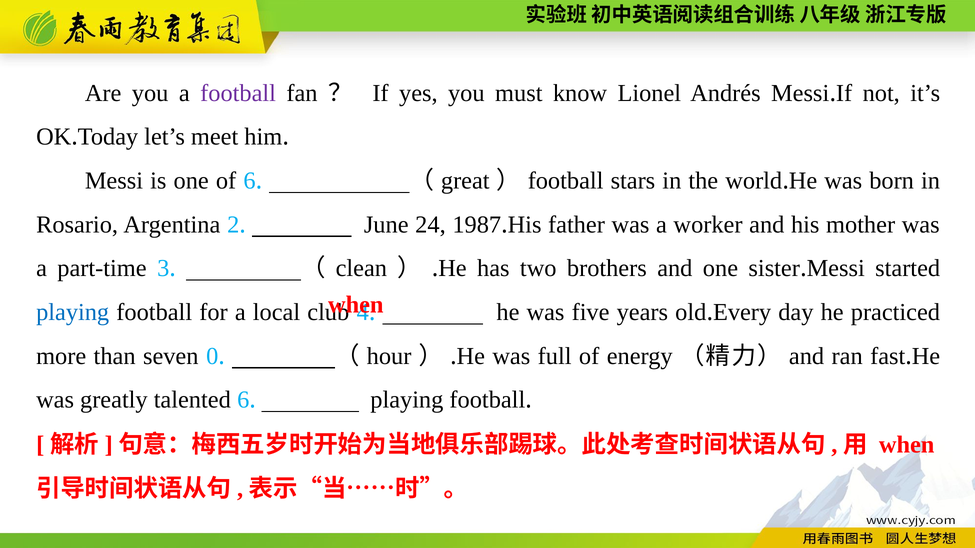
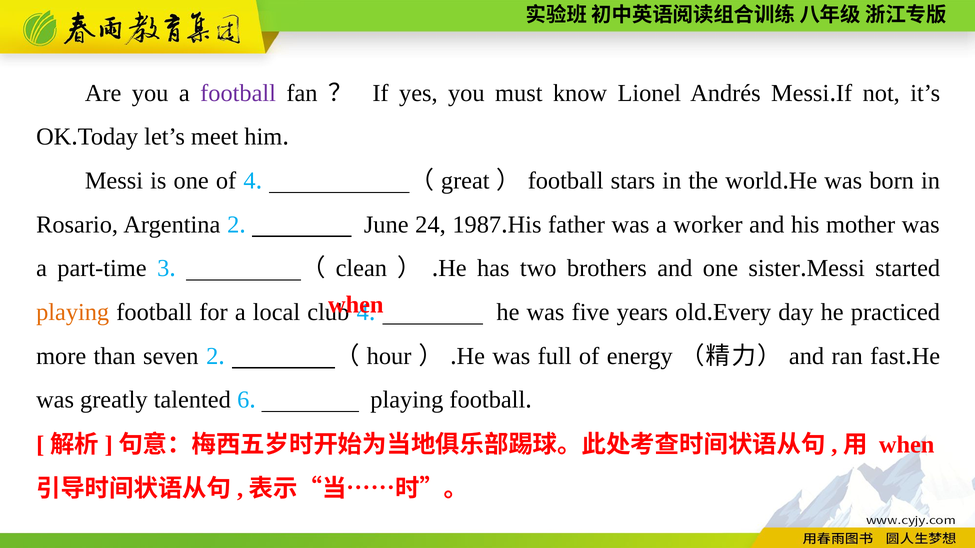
of 6: 6 -> 4 (250, 181)
playing colour: blue -> orange (73, 313)
seven 0: 0 -> 2 (212, 356)
